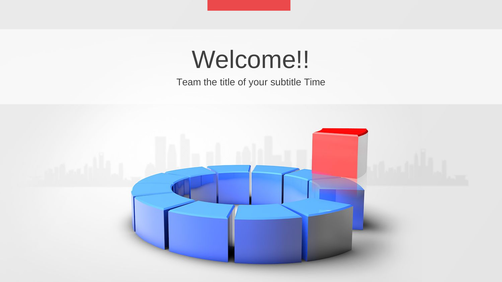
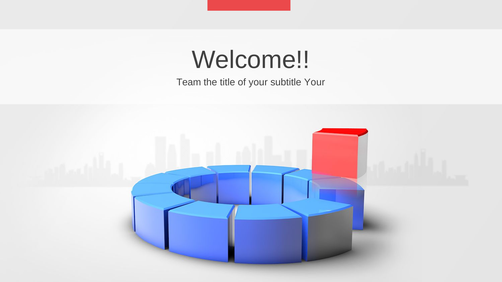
subtitle Time: Time -> Your (315, 83)
